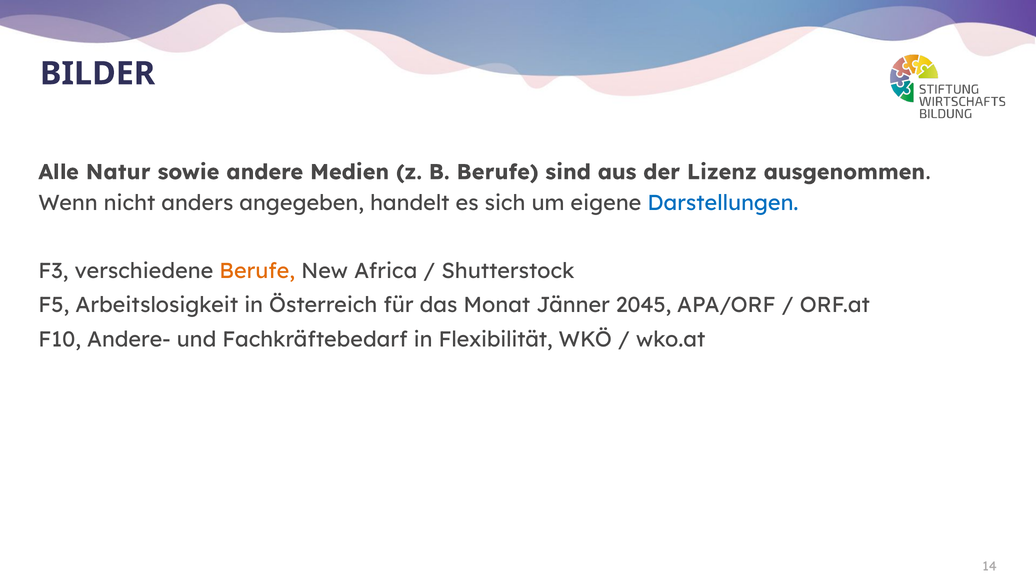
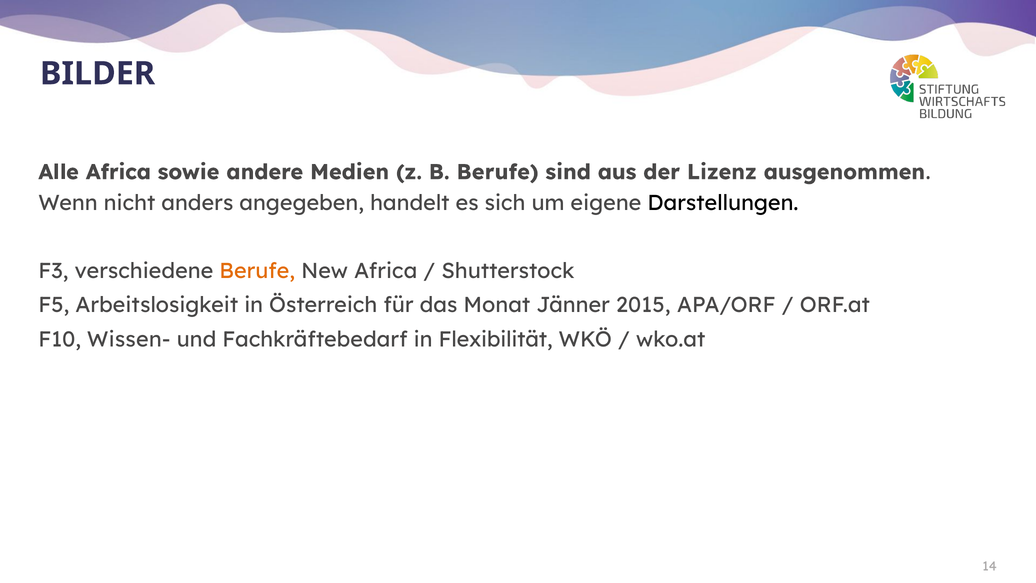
Alle Natur: Natur -> Africa (118, 172)
Darstellungen colour: blue -> black (723, 203)
2045: 2045 -> 2015 (643, 305)
Andere-: Andere- -> Wissen- (129, 339)
